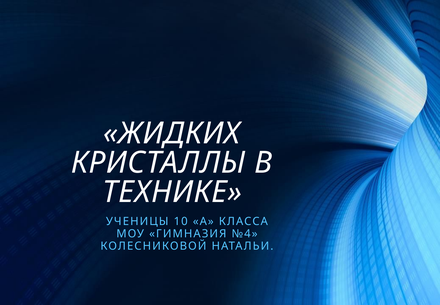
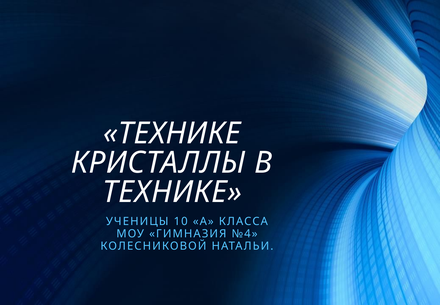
ЖИДКИХ: ЖИДКИХ -> ТЕХНИКЕ (172, 133)
